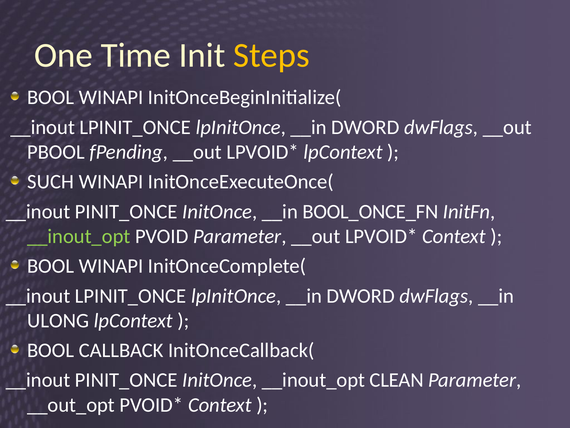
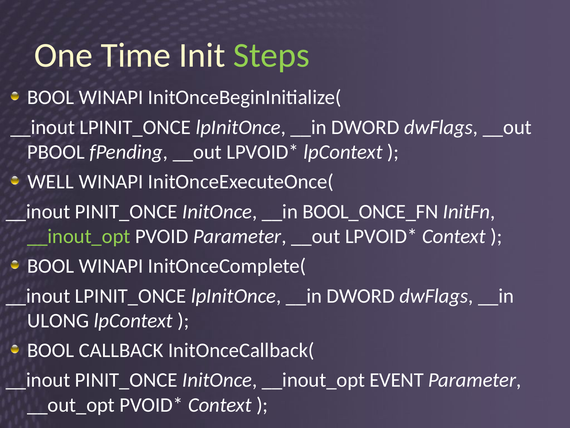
Steps colour: yellow -> light green (271, 55)
SUCH: SUCH -> WELL (51, 182)
CLEAN: CLEAN -> EVENT (397, 380)
